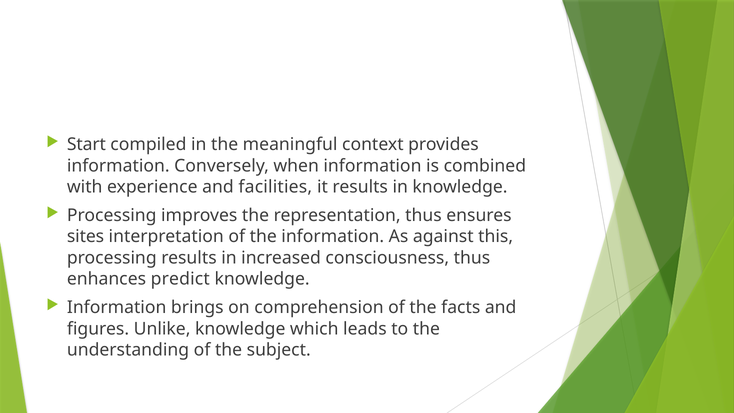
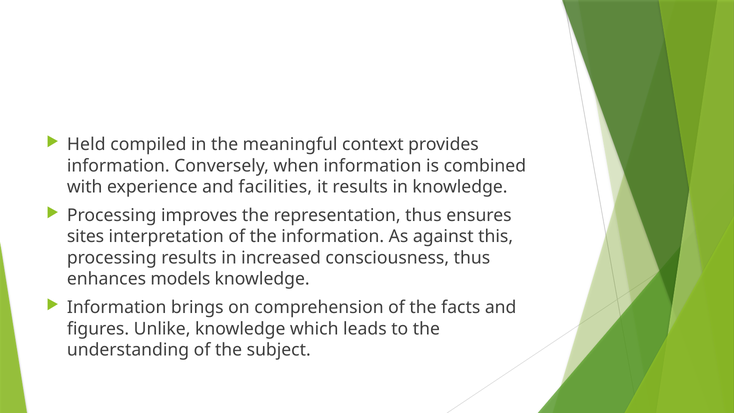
Start: Start -> Held (86, 145)
predict: predict -> models (180, 279)
